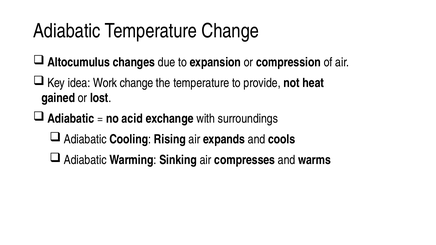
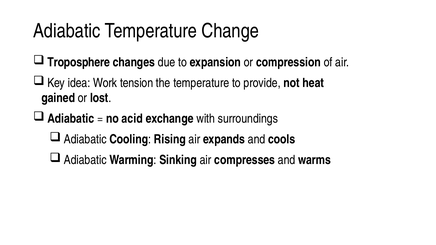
Altocumulus: Altocumulus -> Troposphere (79, 62)
Work change: change -> tension (137, 83)
